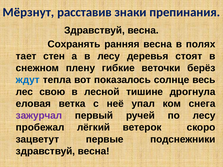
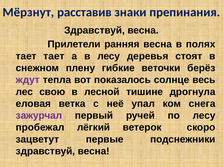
Сохранять: Сохранять -> Прилетели (74, 44)
тает стен: стен -> тает (54, 56)
ждут colour: blue -> purple (28, 80)
